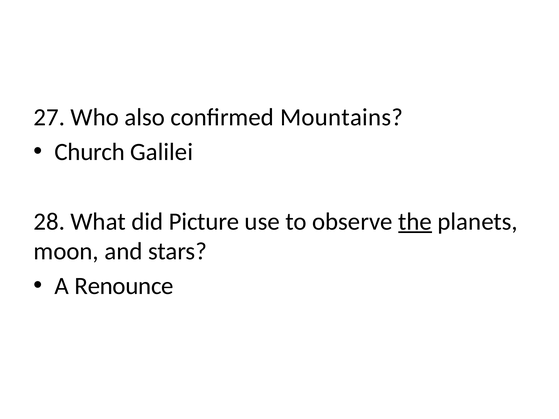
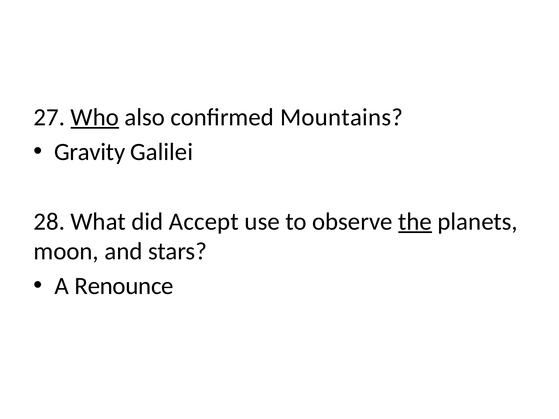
Who underline: none -> present (95, 117)
Church: Church -> Gravity (90, 152)
Picture: Picture -> Accept (204, 222)
